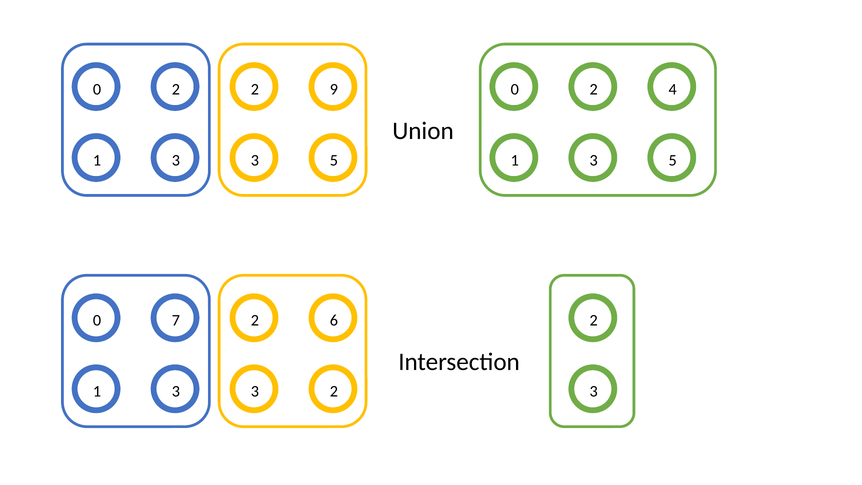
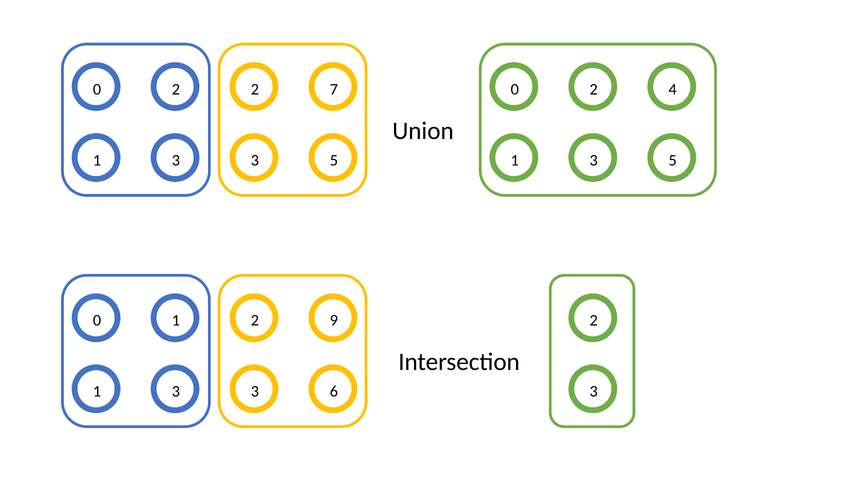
9: 9 -> 7 (334, 89)
0 7: 7 -> 1 (176, 320)
6: 6 -> 9 (334, 320)
3 2: 2 -> 6 (334, 391)
